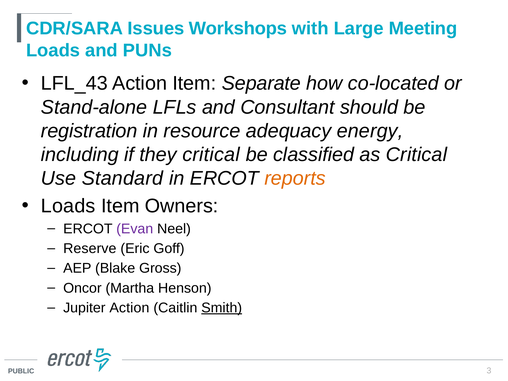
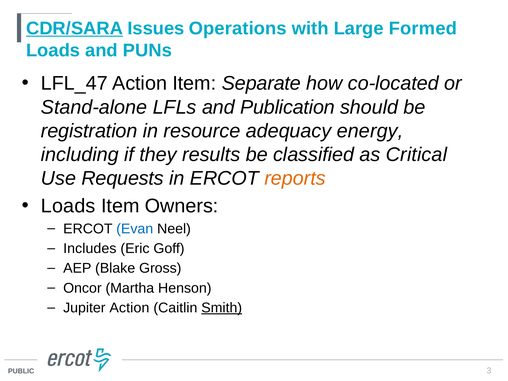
CDR/SARA underline: none -> present (75, 28)
Workshops: Workshops -> Operations (238, 28)
Meeting: Meeting -> Formed (423, 28)
LFL_43: LFL_43 -> LFL_47 (74, 83)
Consultant: Consultant -> Publication (288, 107)
they critical: critical -> results (211, 155)
Standard: Standard -> Requests (123, 178)
Evan colour: purple -> blue (135, 229)
Reserve: Reserve -> Includes (90, 249)
